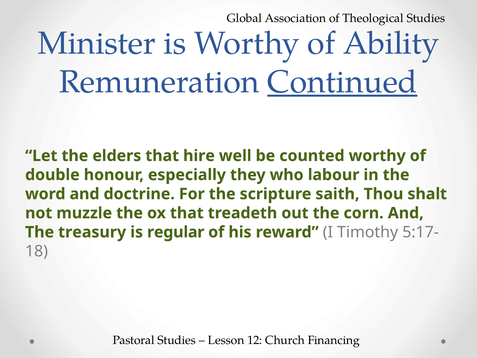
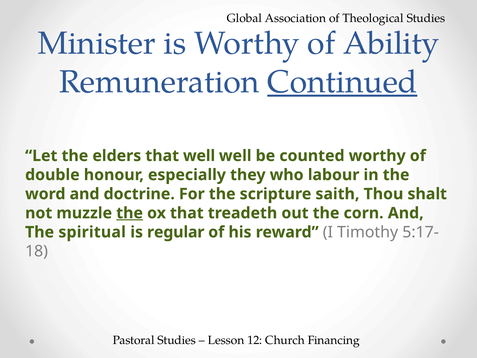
that hire: hire -> well (199, 156)
the underline: none -> present (130, 213)
treasury: treasury -> spiritual (92, 232)
